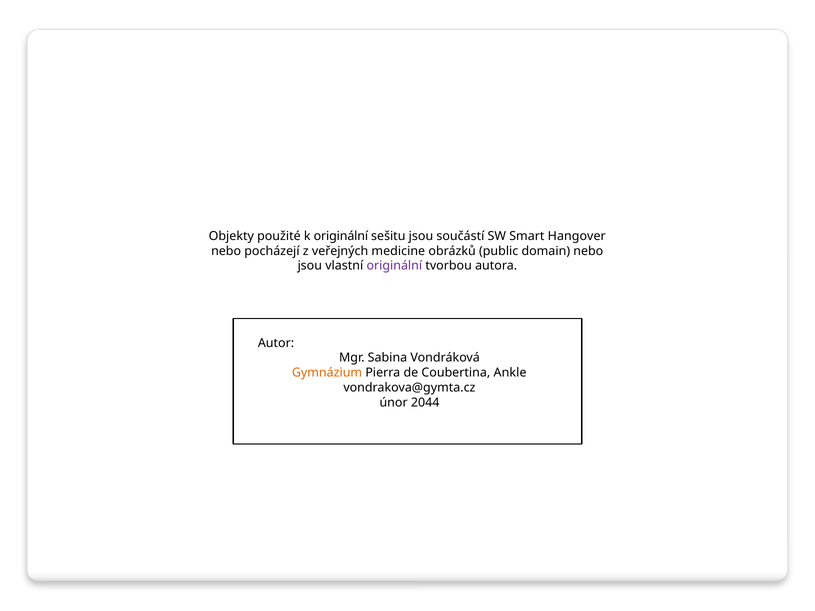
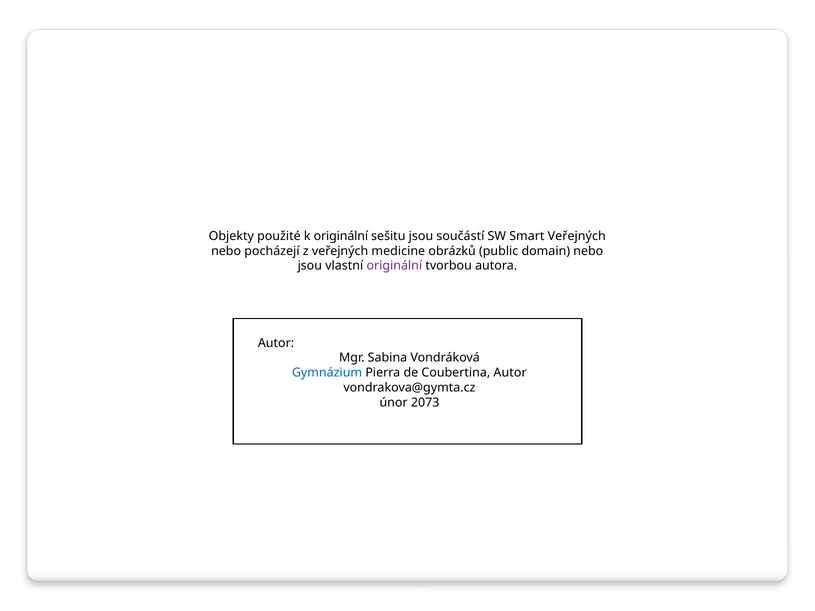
Smart Hangover: Hangover -> Veřejných (577, 236)
Gymnázium colour: orange -> blue (327, 373)
Coubertina Ankle: Ankle -> Autor (510, 373)
2044: 2044 -> 2073 (425, 403)
